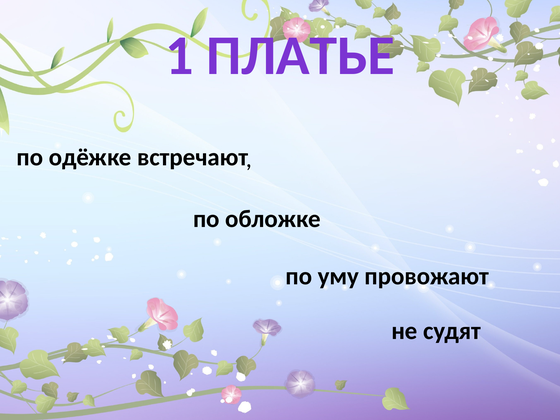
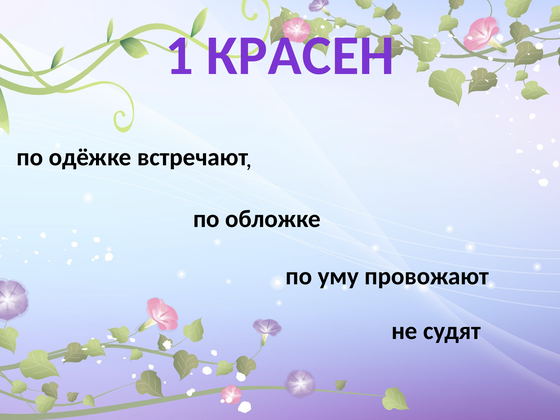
ПЛАТЬЕ: ПЛАТЬЕ -> КРАСЕН (300, 56)
